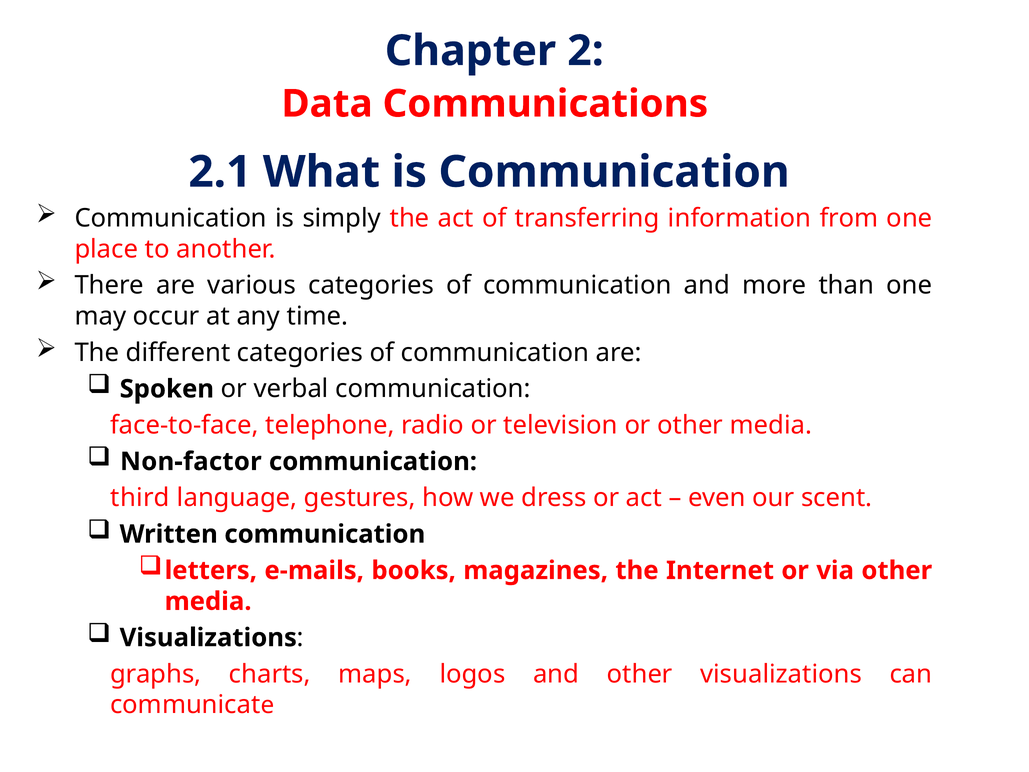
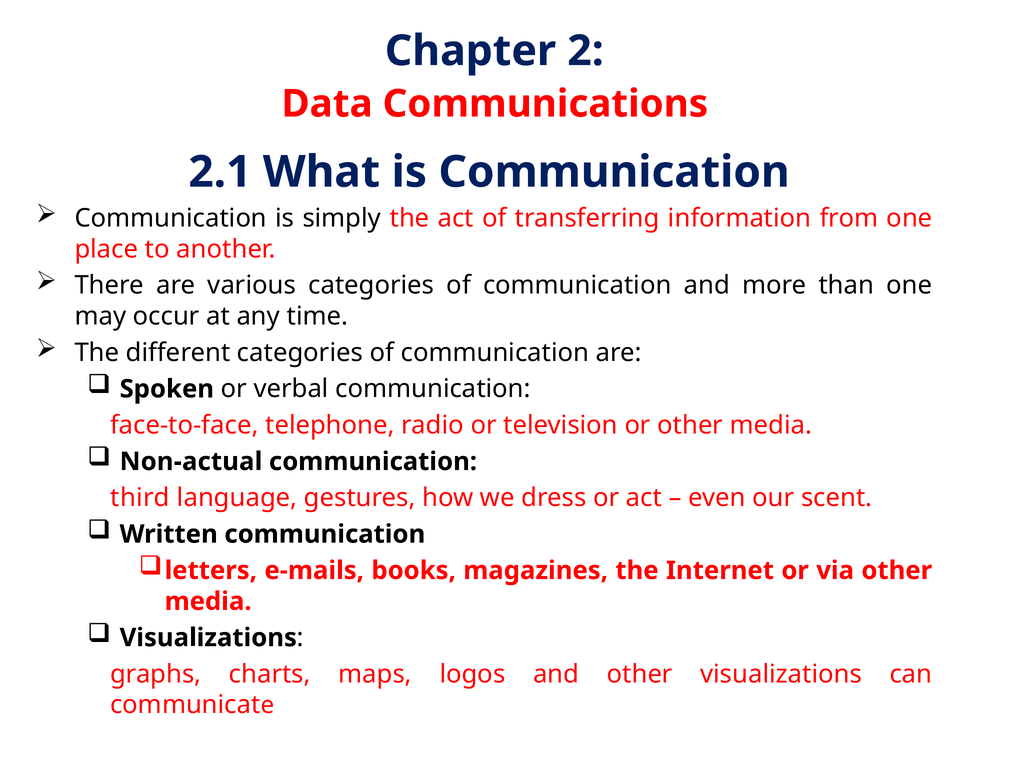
Non-factor: Non-factor -> Non-actual (191, 461)
